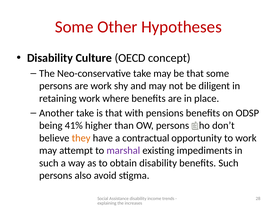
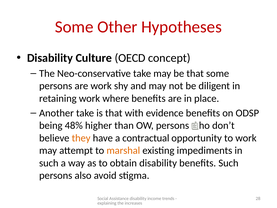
pensions: pensions -> evidence (165, 113)
41%: 41% -> 48% (74, 125)
marshal colour: purple -> orange (123, 150)
